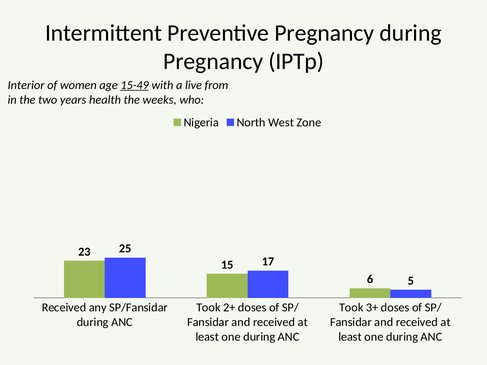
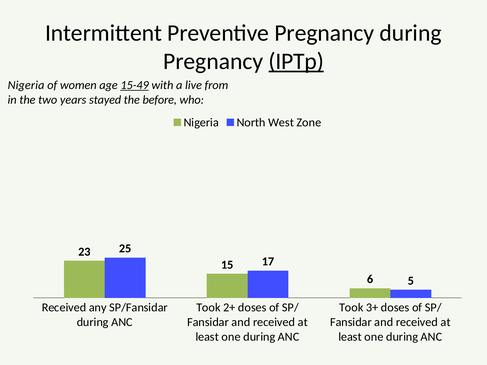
IPTp underline: none -> present (296, 61)
Interior: Interior -> Nigeria (26, 85)
health: health -> stayed (105, 100)
weeks: weeks -> before (160, 100)
